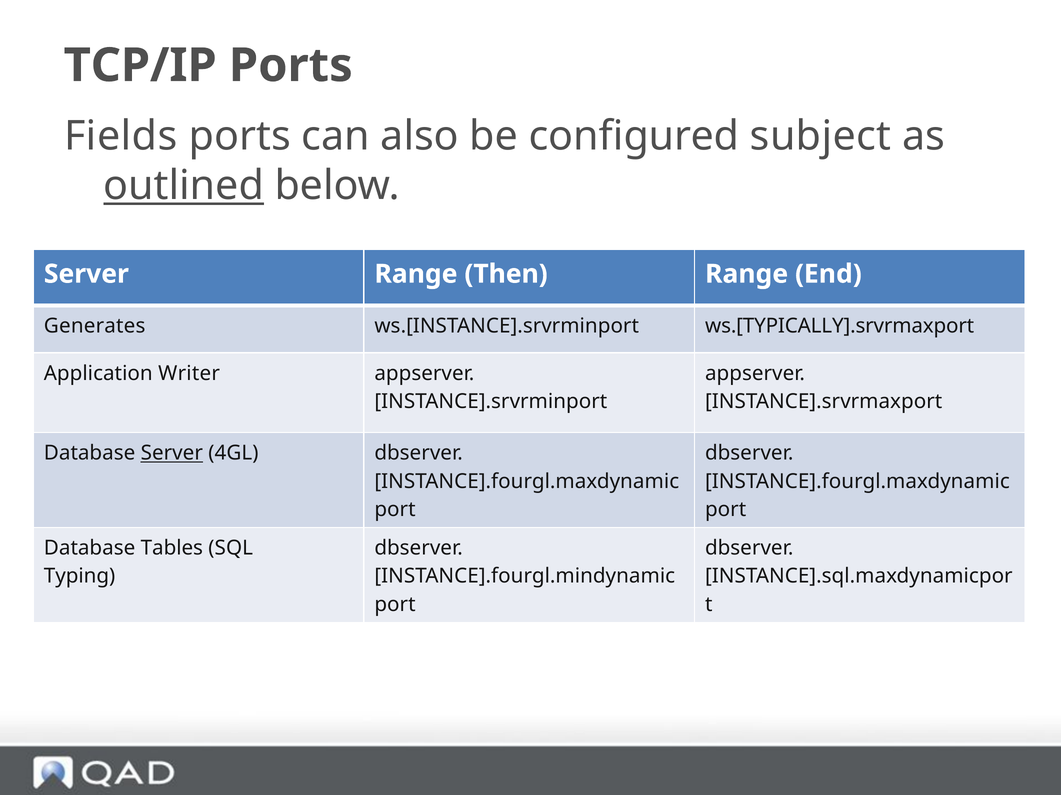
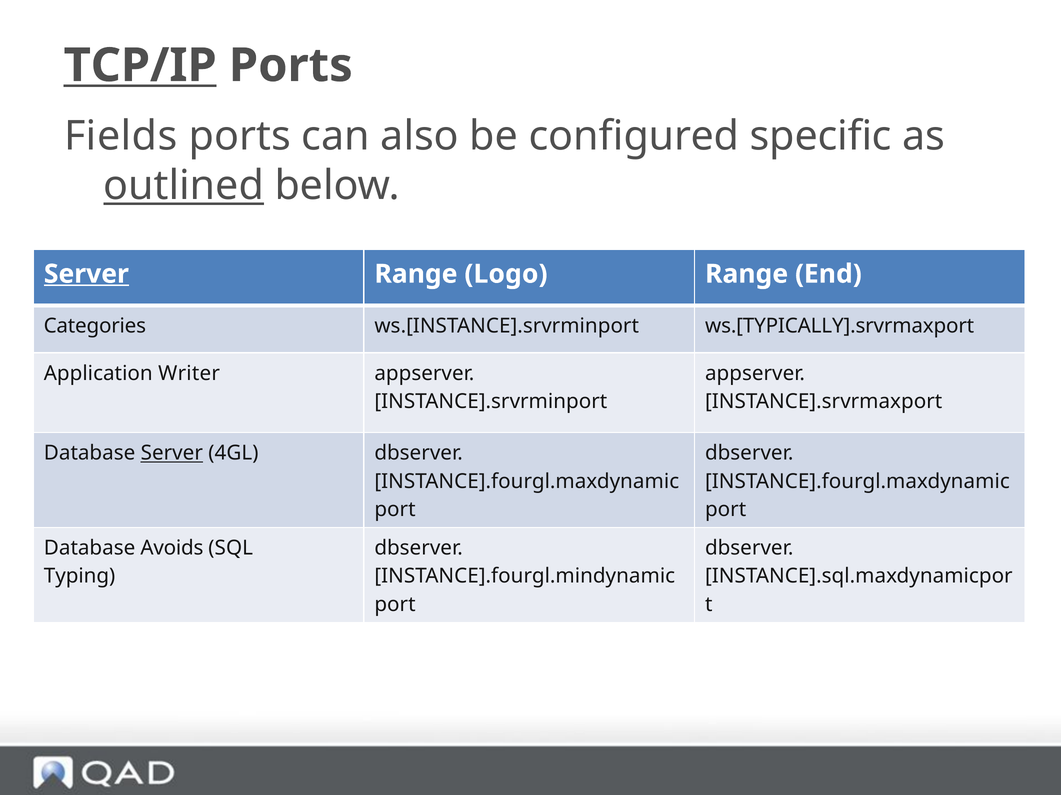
TCP/IP underline: none -> present (140, 66)
subject: subject -> specific (821, 136)
Server underline: none -> present (86, 274)
Then: Then -> Logo (506, 274)
Generates: Generates -> Categories (95, 326)
Tables: Tables -> Avoids (172, 549)
